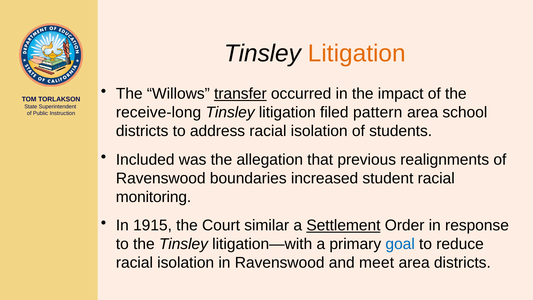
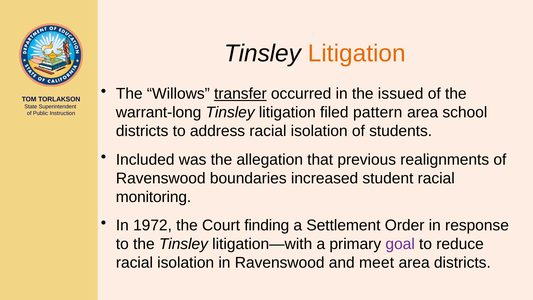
impact: impact -> issued (401, 94)
receive-long: receive-long -> warrant-long (159, 112)
1915: 1915 -> 1972 (153, 225)
similar: similar -> finding (267, 225)
Settlement underline: present -> none (343, 225)
goal colour: blue -> purple (400, 244)
